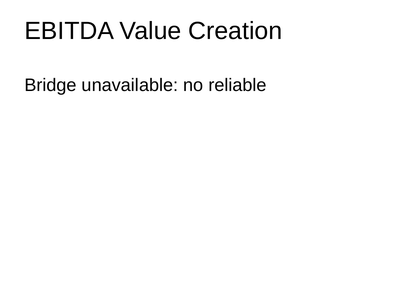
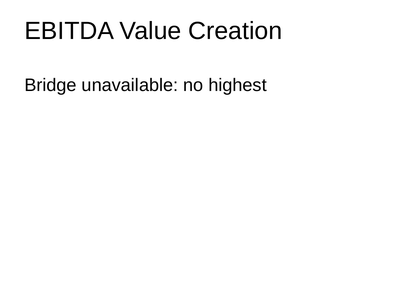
reliable: reliable -> highest (238, 85)
